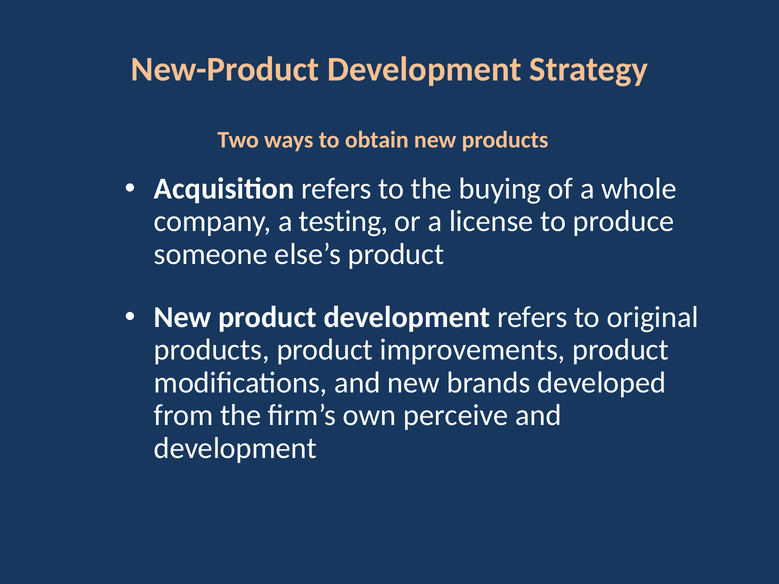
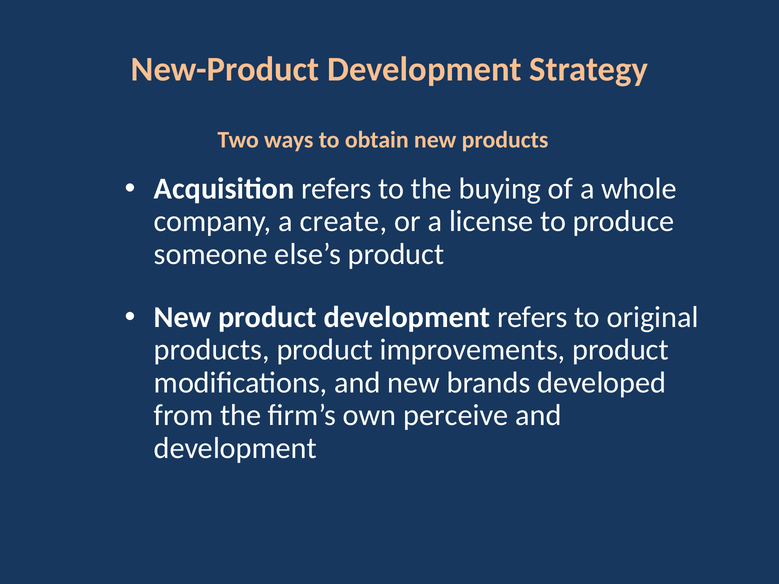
testing: testing -> create (343, 222)
